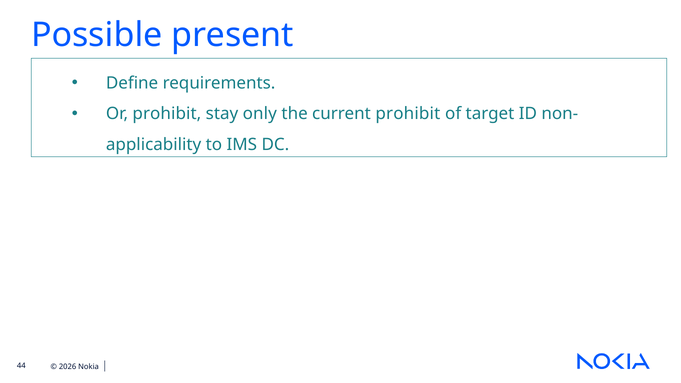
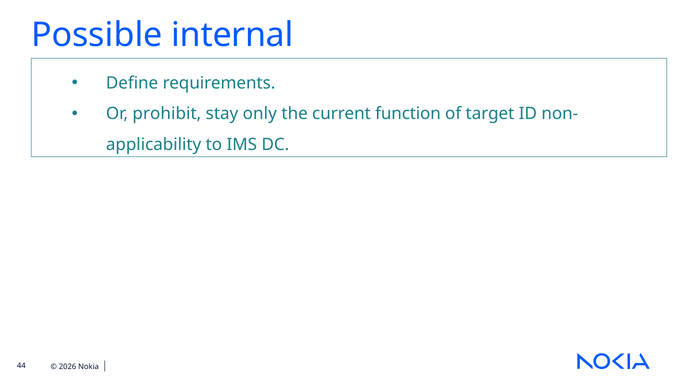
present: present -> internal (232, 35)
current prohibit: prohibit -> function (408, 114)
